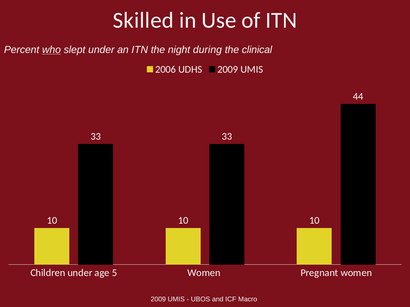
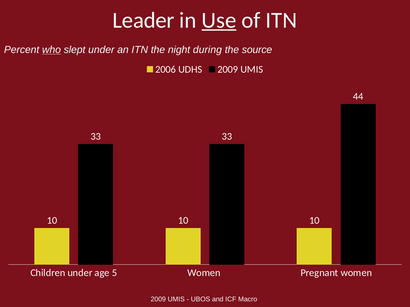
Skilled: Skilled -> Leader (144, 20)
Use underline: none -> present (219, 20)
clinical: clinical -> source (257, 50)
